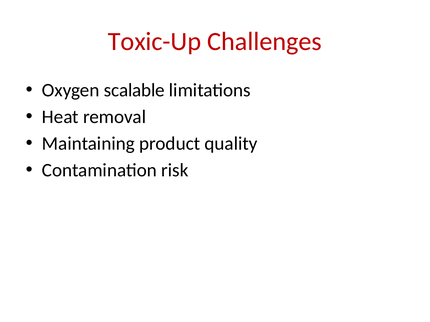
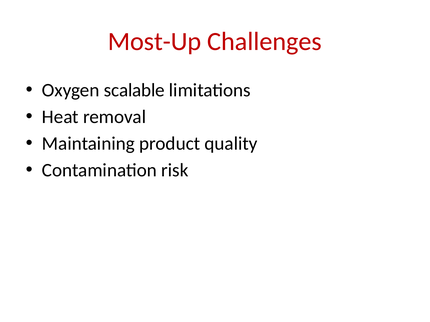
Toxic-Up: Toxic-Up -> Most-Up (155, 42)
